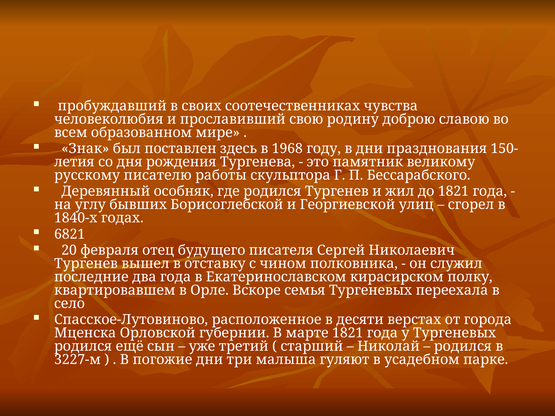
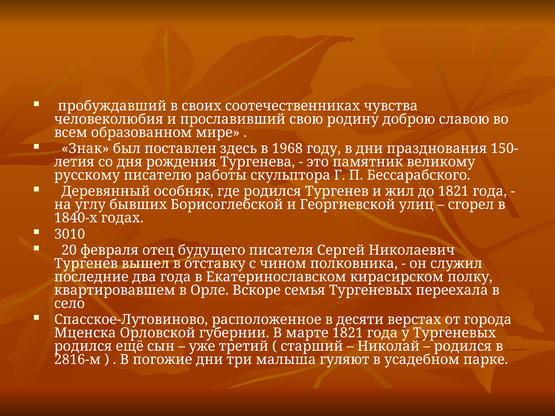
6821: 6821 -> 3010 (70, 234)
3227-м: 3227-м -> 2816-м (77, 360)
